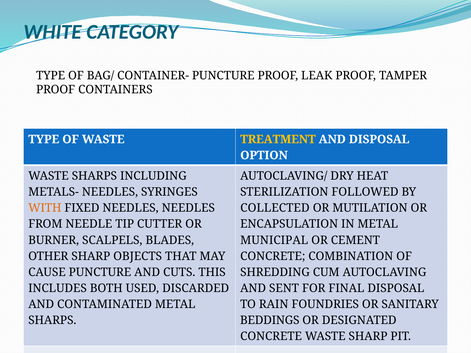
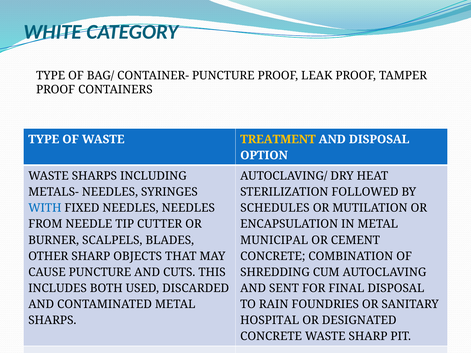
WITH colour: orange -> blue (45, 208)
COLLECTED: COLLECTED -> SCHEDULES (275, 208)
BEDDINGS: BEDDINGS -> HOSPITAL (270, 320)
